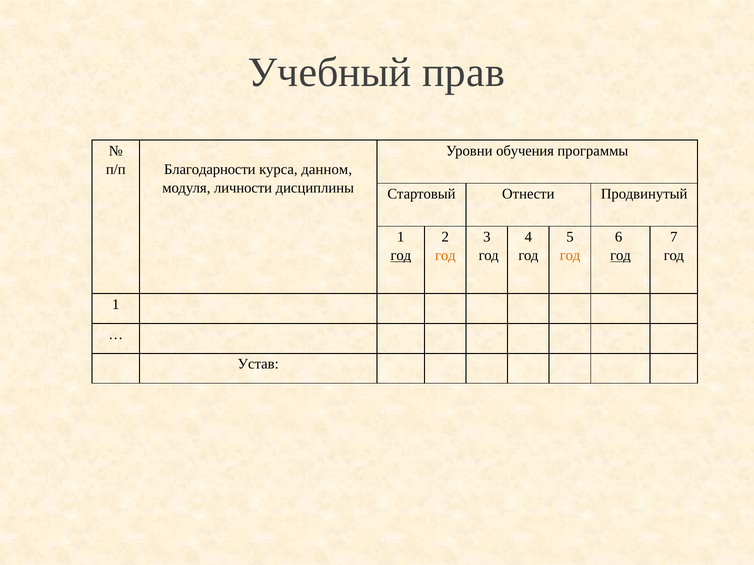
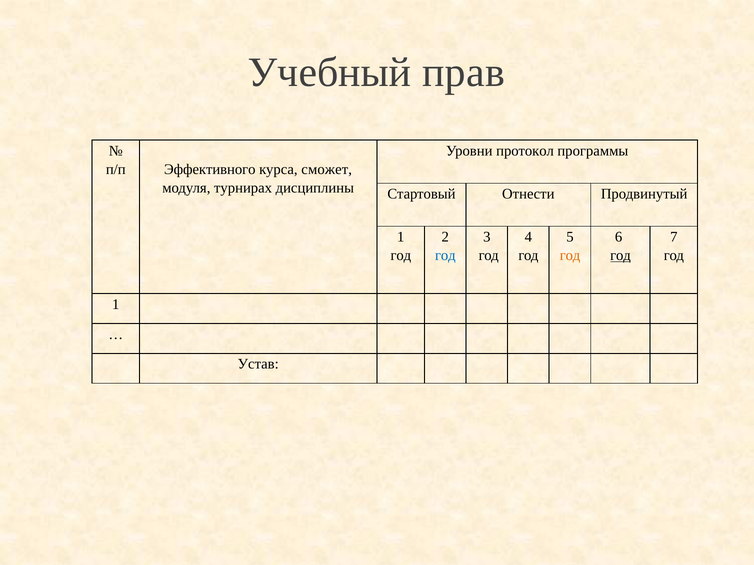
обучения: обучения -> протокол (525, 151)
Благодарности: Благодарности -> Эффективного (210, 169)
данном: данном -> сможет (327, 169)
личности: личности -> турнирах (243, 188)
год underline: present -> none (401, 256)
год colour: orange -> blue (445, 256)
